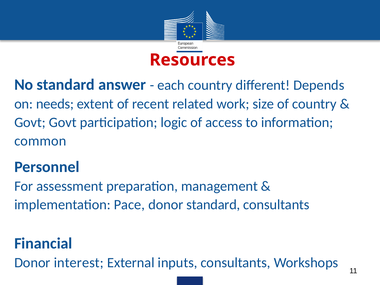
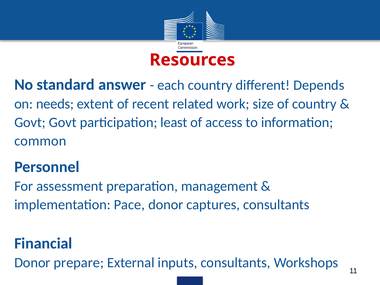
logic: logic -> least (174, 122)
donor standard: standard -> captures (213, 205)
interest: interest -> prepare (79, 263)
